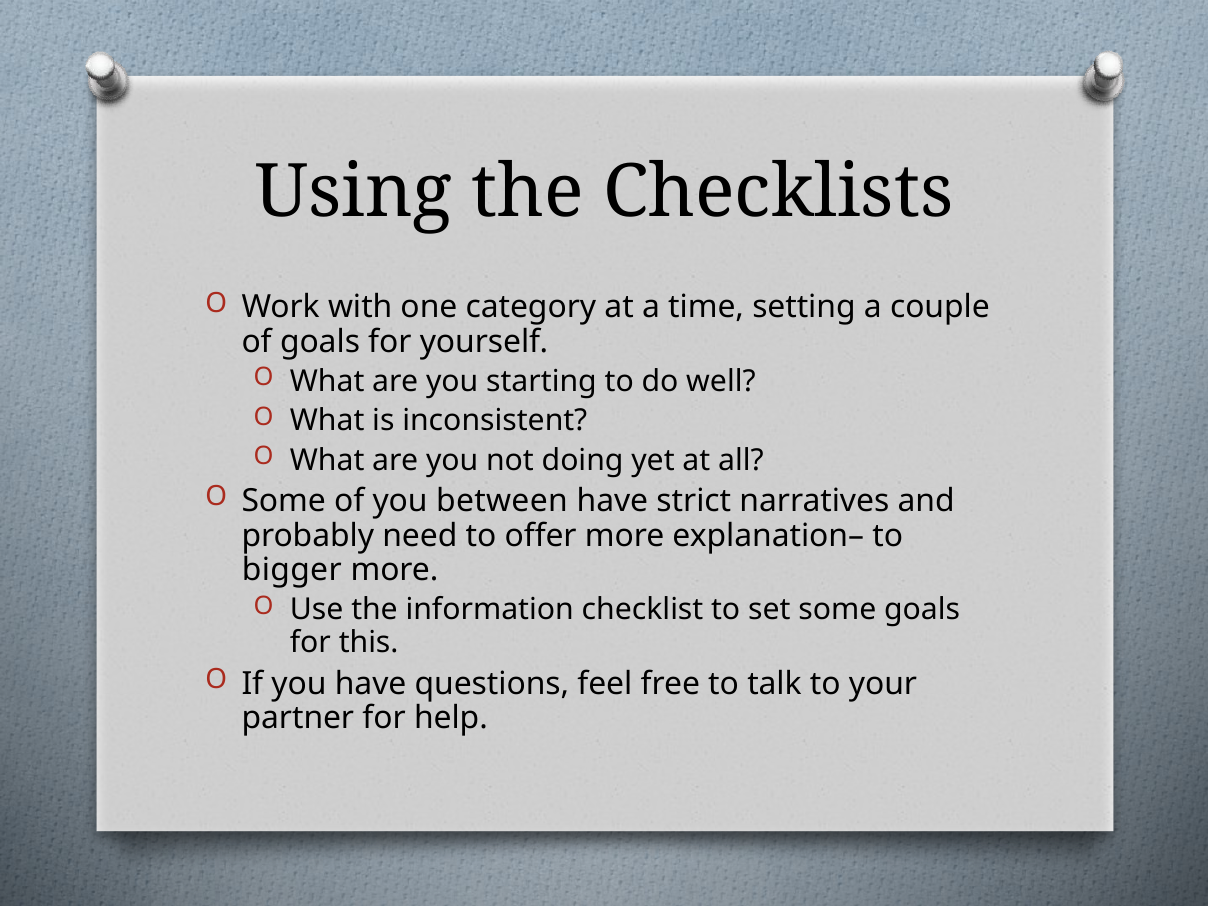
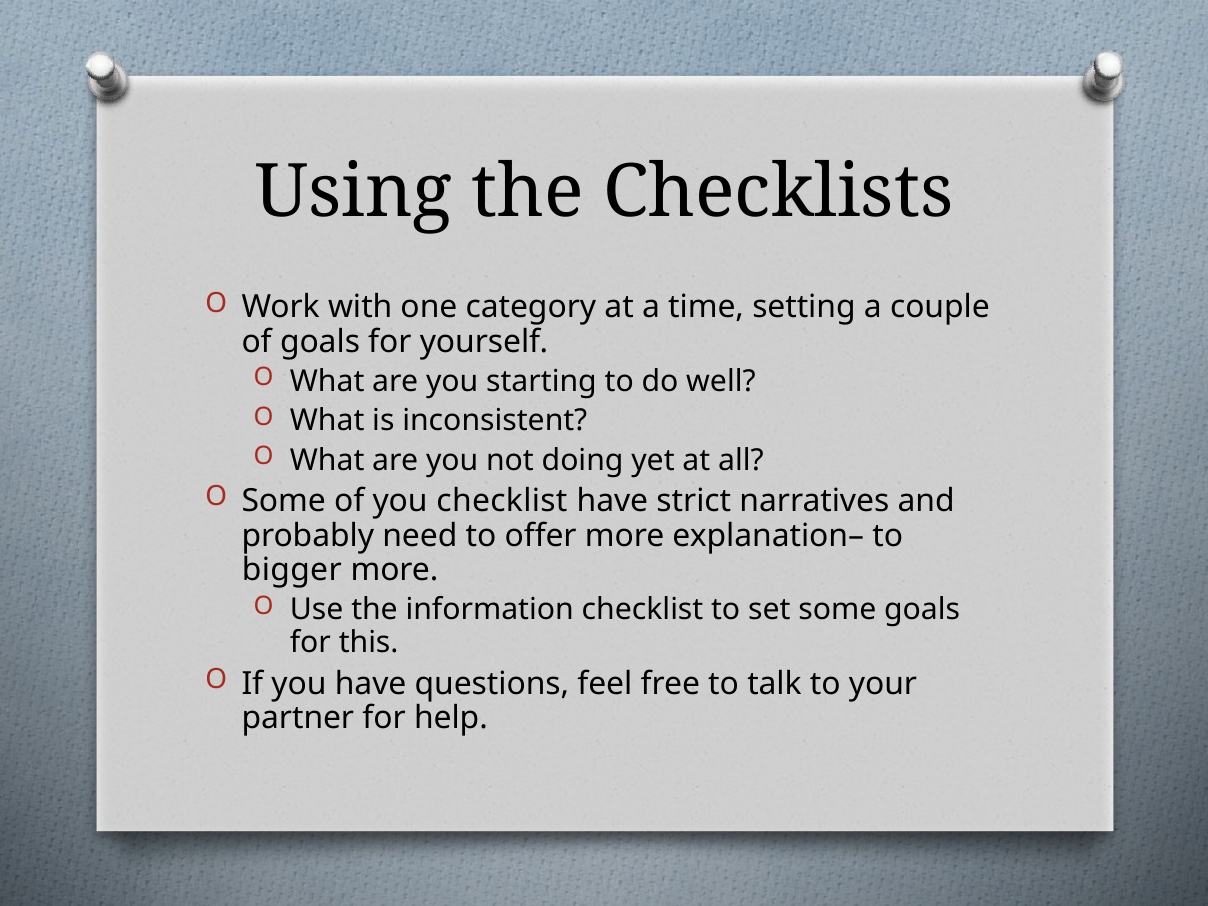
you between: between -> checklist (502, 501)
